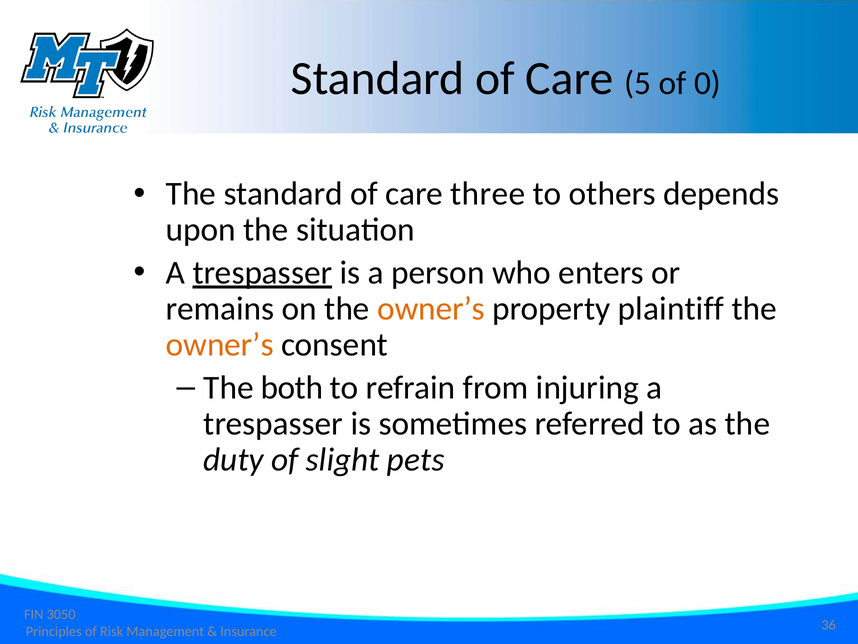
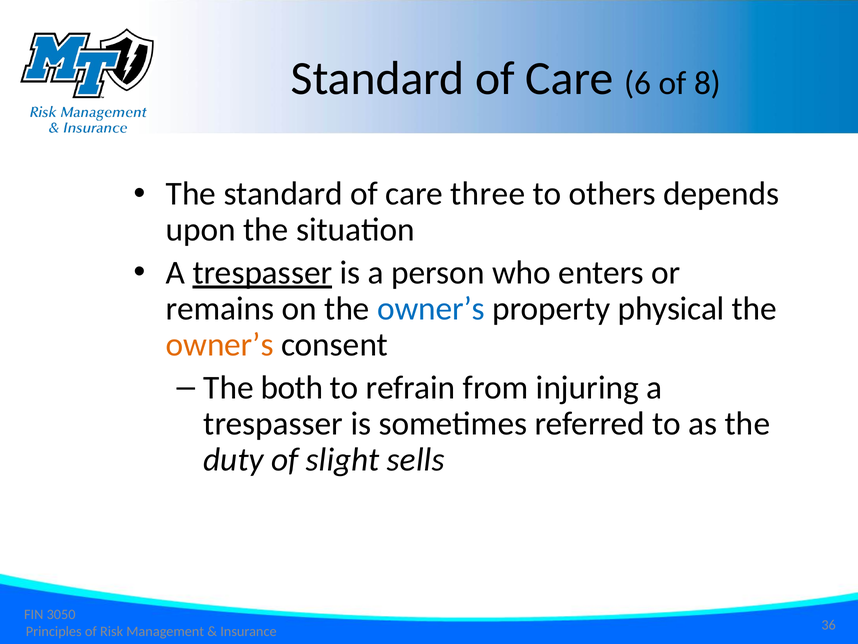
5: 5 -> 6 (638, 83)
0: 0 -> 8 (708, 83)
owner’s colour: orange -> blue (431, 309)
plaintiff: plaintiff -> physical (671, 309)
pets: pets -> sells (416, 459)
